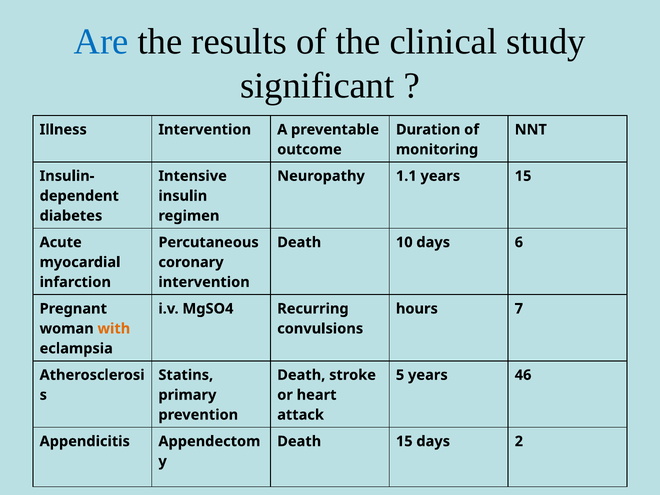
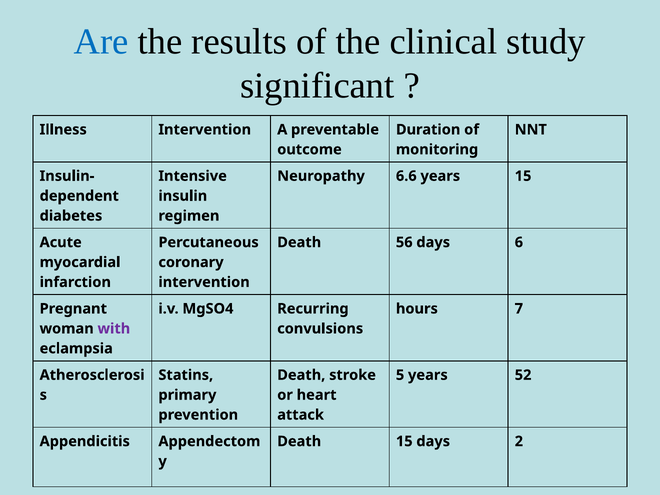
1.1: 1.1 -> 6.6 (406, 176)
10: 10 -> 56 (404, 242)
with colour: orange -> purple (114, 329)
46: 46 -> 52 (523, 375)
